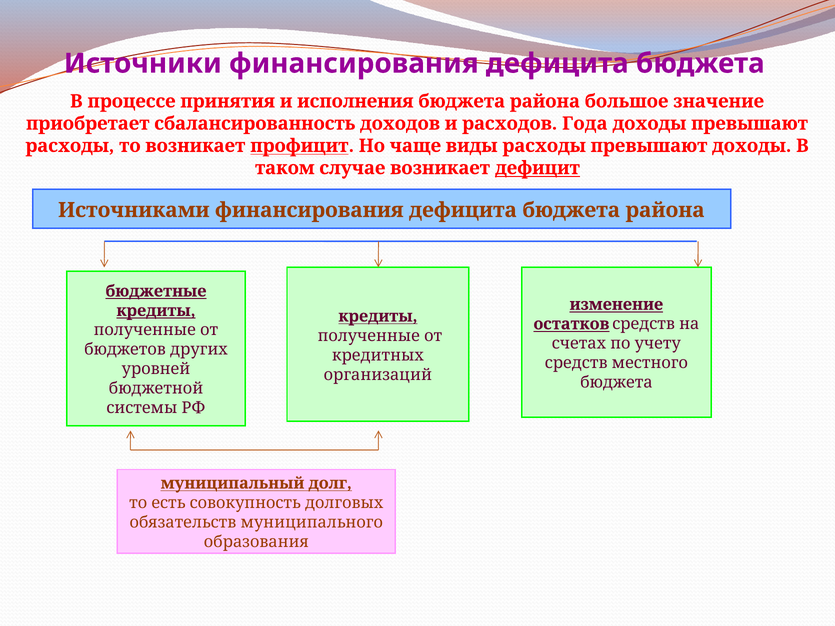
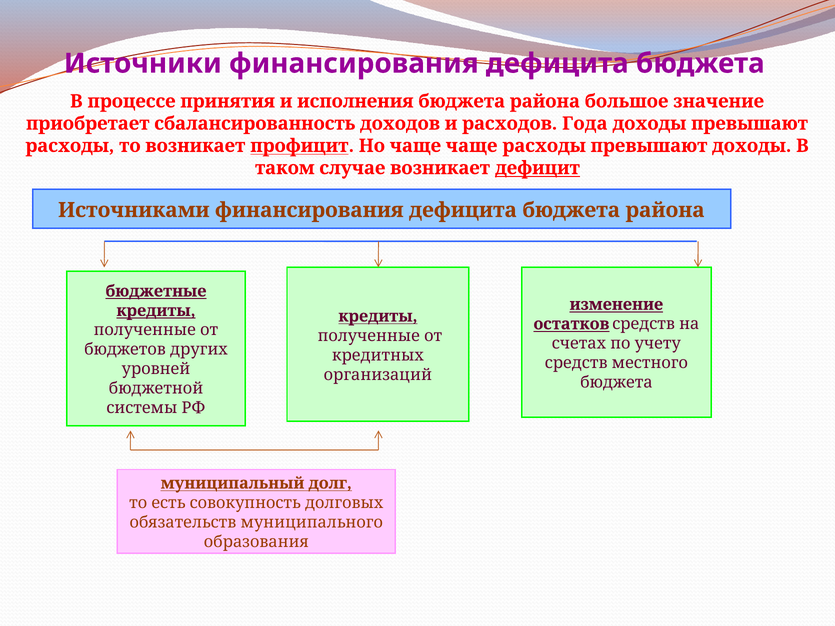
чаще виды: виды -> чаще (472, 146)
